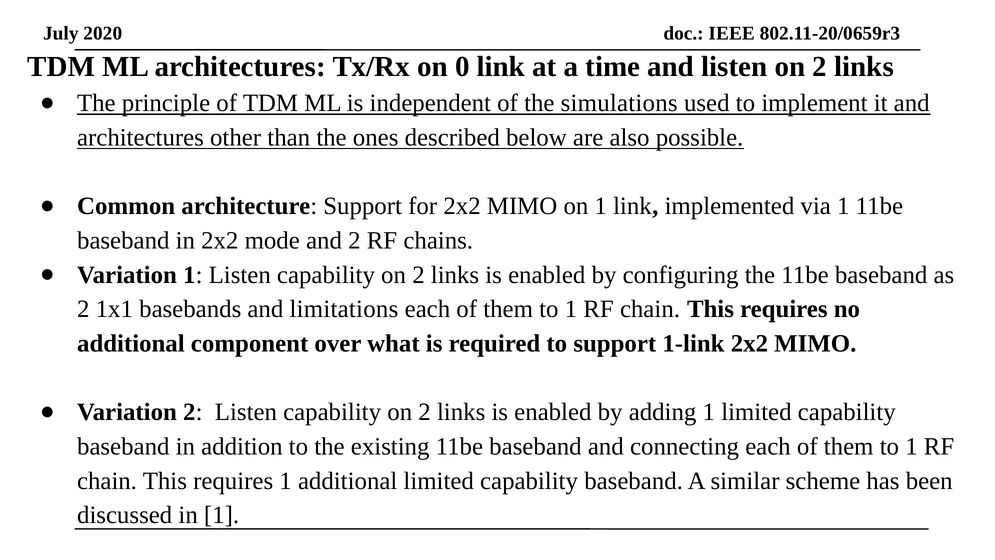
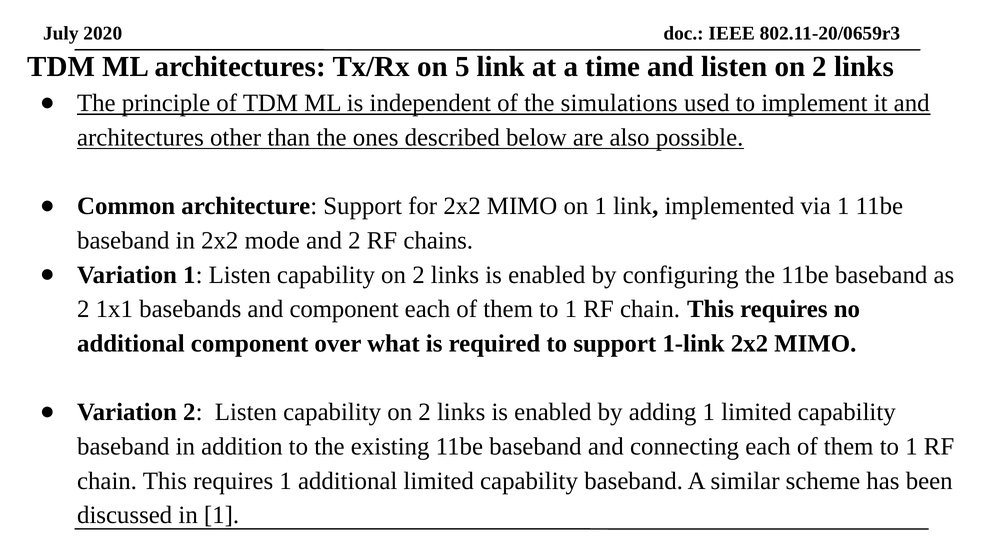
0: 0 -> 5 (462, 67)
and limitations: limitations -> component (344, 309)
